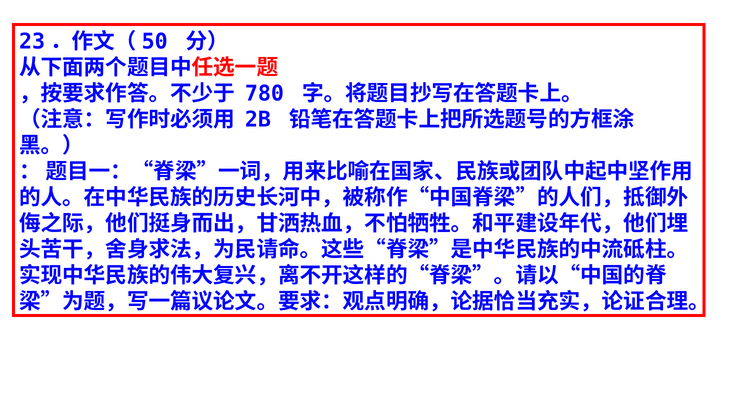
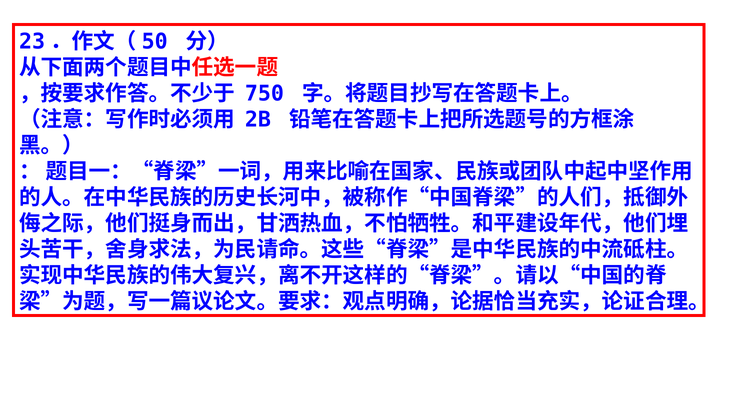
780: 780 -> 750 (264, 94)
